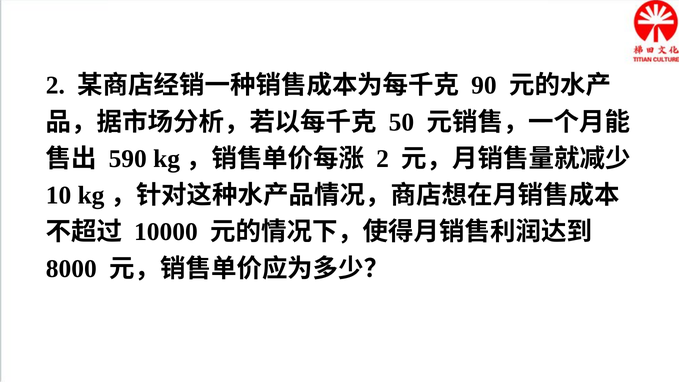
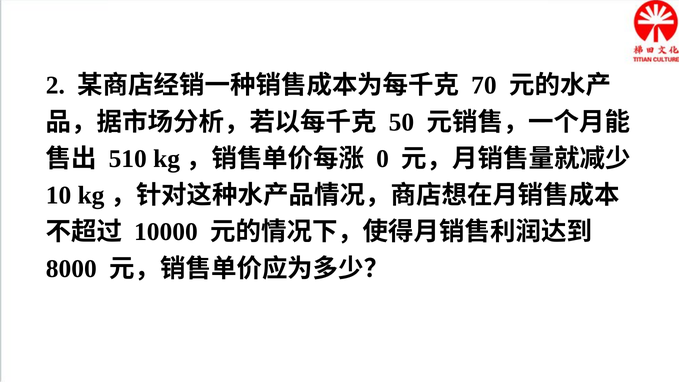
90: 90 -> 70 (484, 85)
590: 590 -> 510 (128, 159)
2: 2 -> 0 (383, 159)
